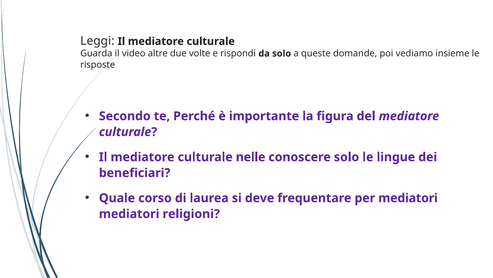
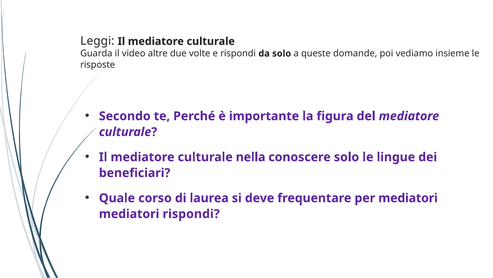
nelle: nelle -> nella (251, 157)
mediatori religioni: religioni -> rispondi (191, 213)
